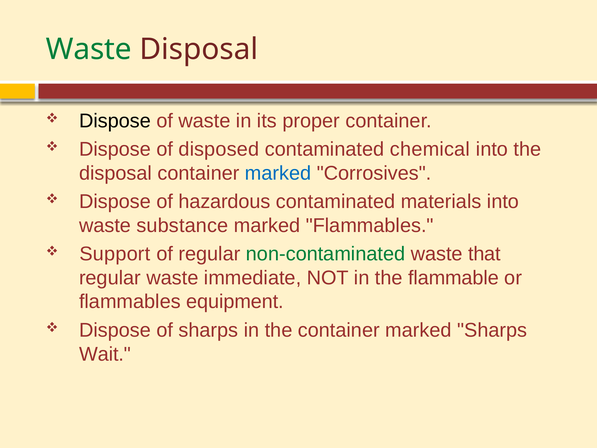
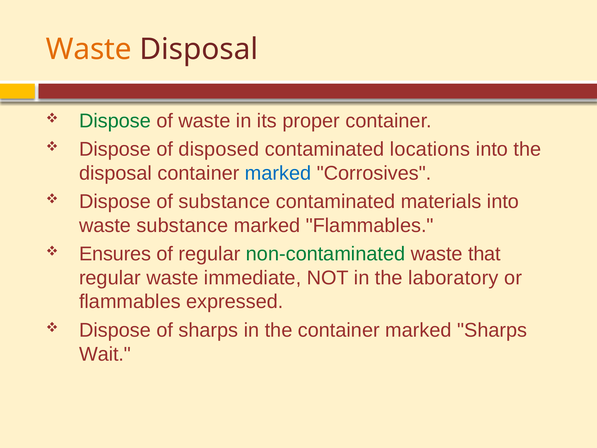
Waste colour: green -> orange (89, 49)
Dispose colour: black -> green (115, 121)
chemical: chemical -> locations (430, 149)
of hazardous: hazardous -> substance (224, 202)
Support: Support -> Ensures (115, 254)
flammable: flammable -> laboratory (453, 278)
equipment: equipment -> expressed (235, 302)
